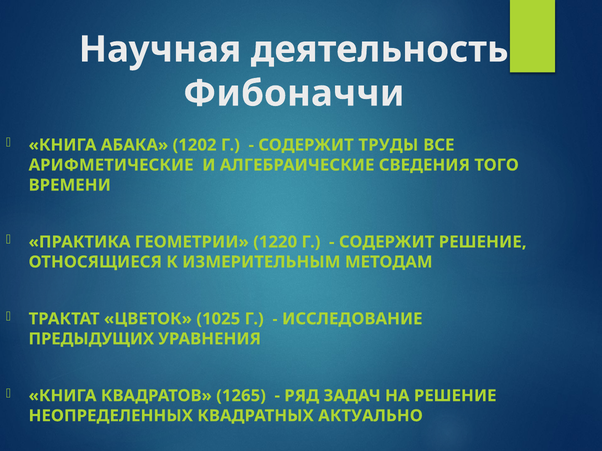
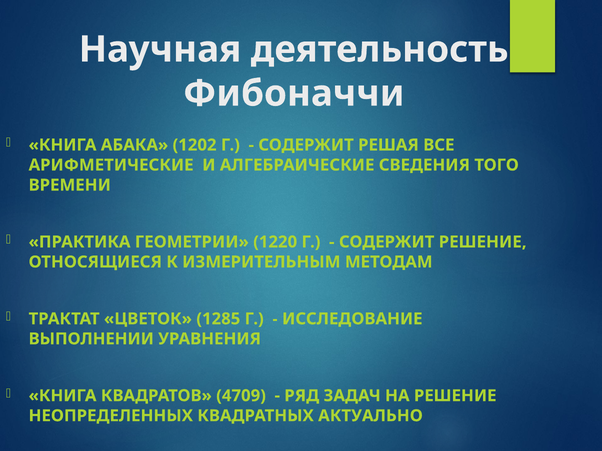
ТРУДЫ: ТРУДЫ -> РЕШАЯ (388, 145)
1025: 1025 -> 1285 (218, 319)
ПРЕДЫДУЩИХ: ПРЕДЫДУЩИХ -> ВЫПОЛНЕНИИ (91, 339)
1265: 1265 -> 4709 (241, 396)
